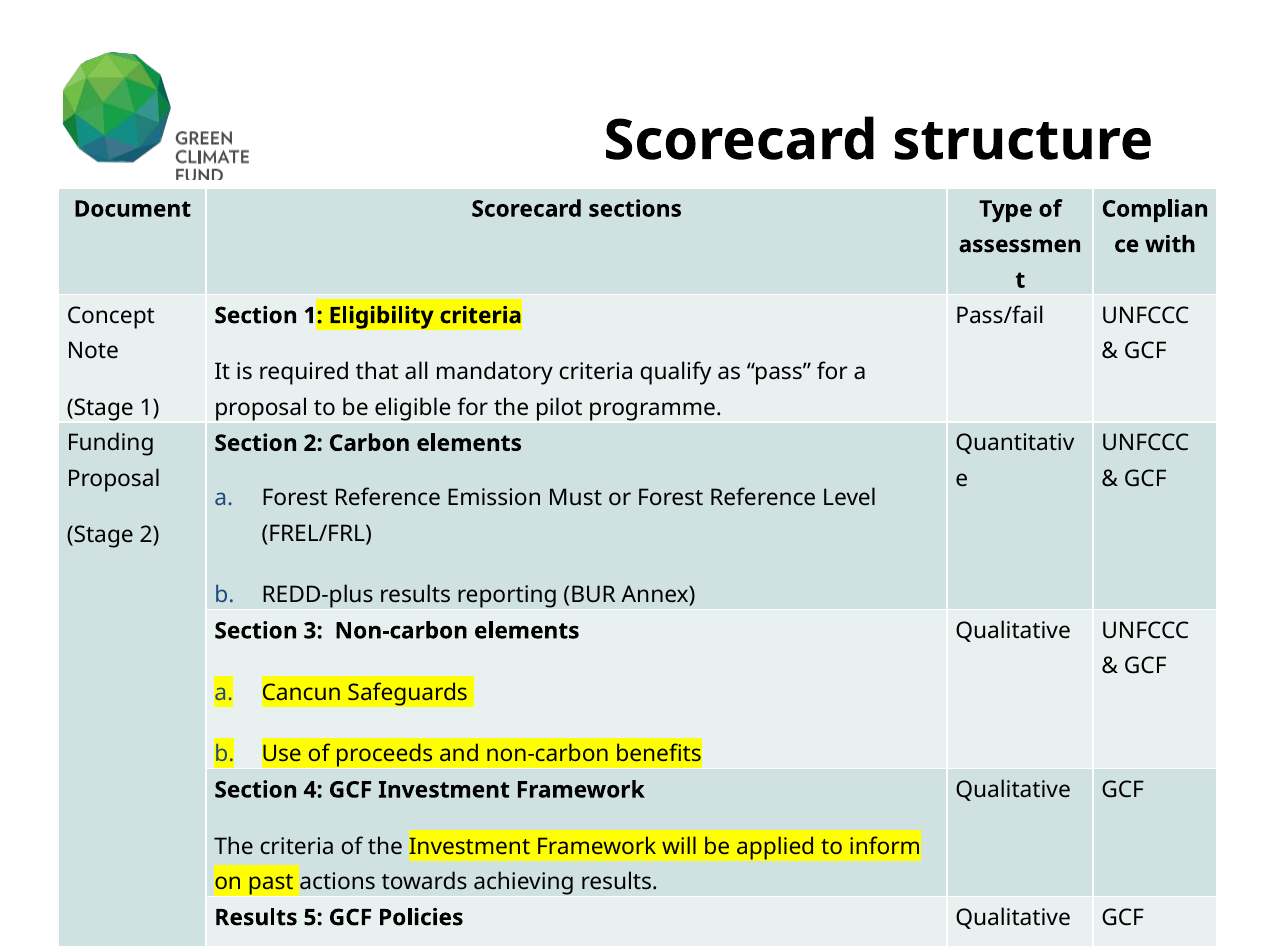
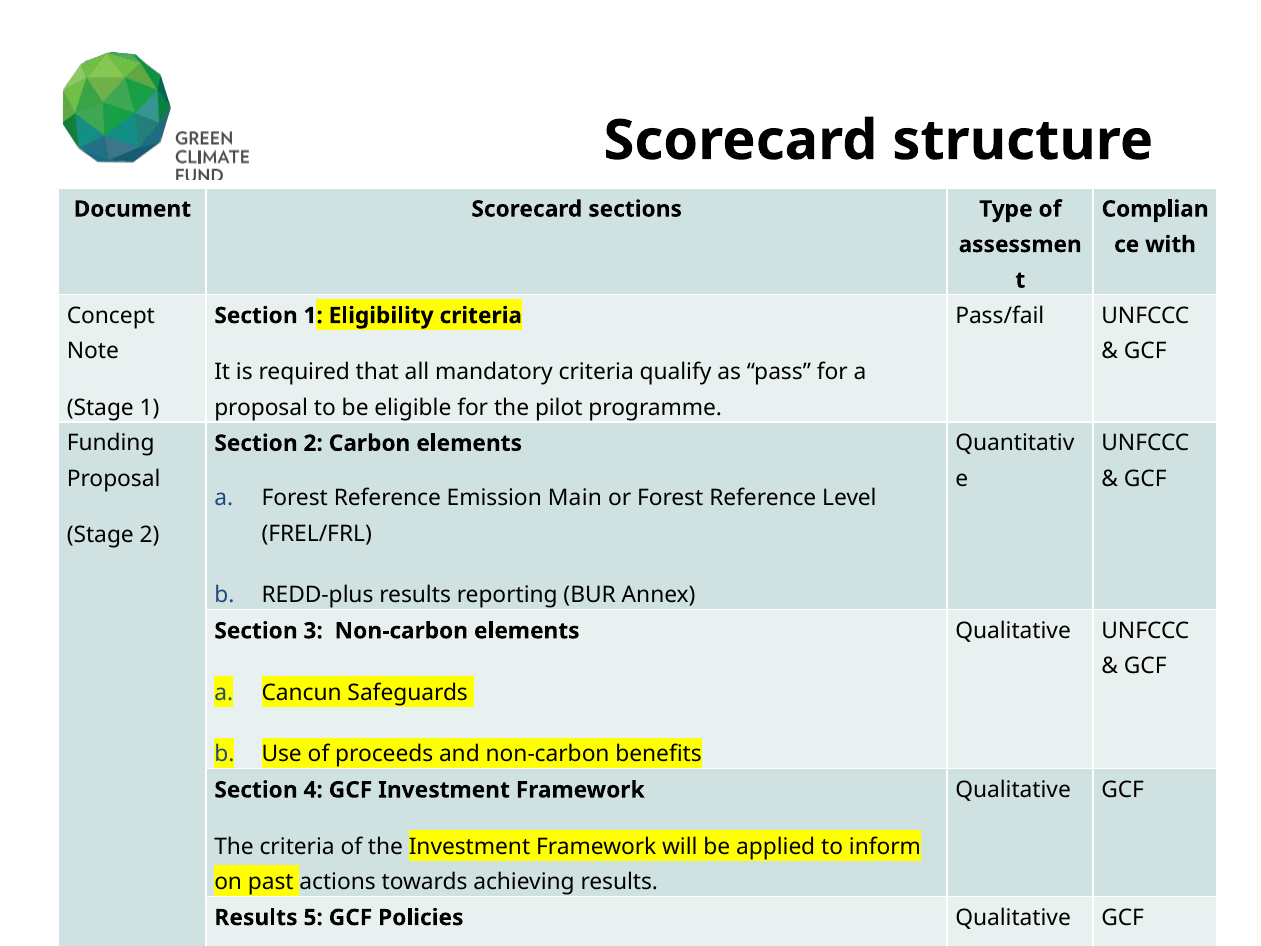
Must: Must -> Main (575, 498)
